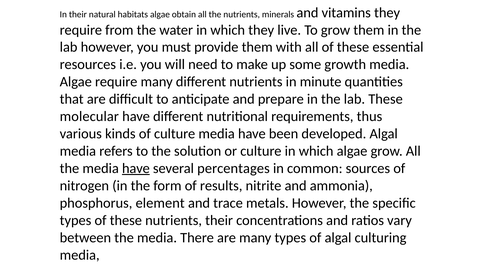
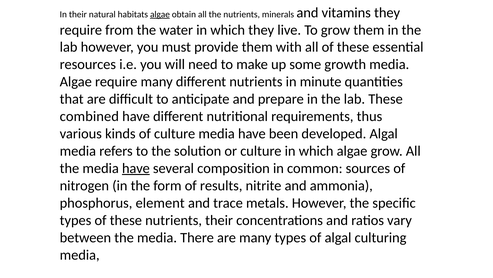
algae underline: none -> present (160, 14)
molecular: molecular -> combined (89, 116)
percentages: percentages -> composition (234, 168)
